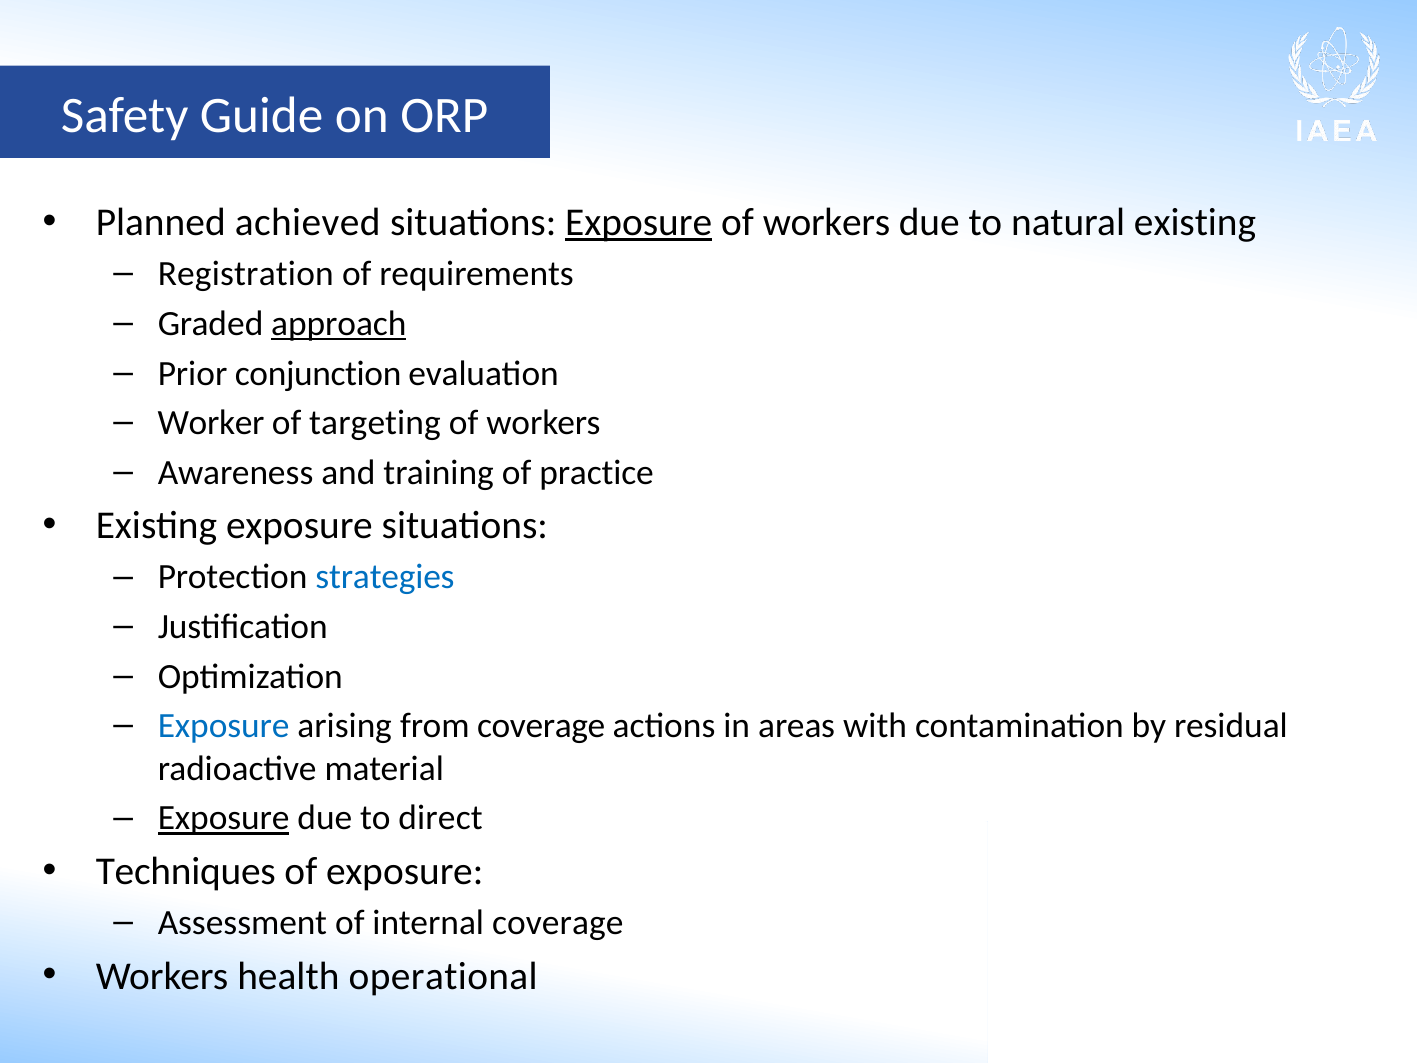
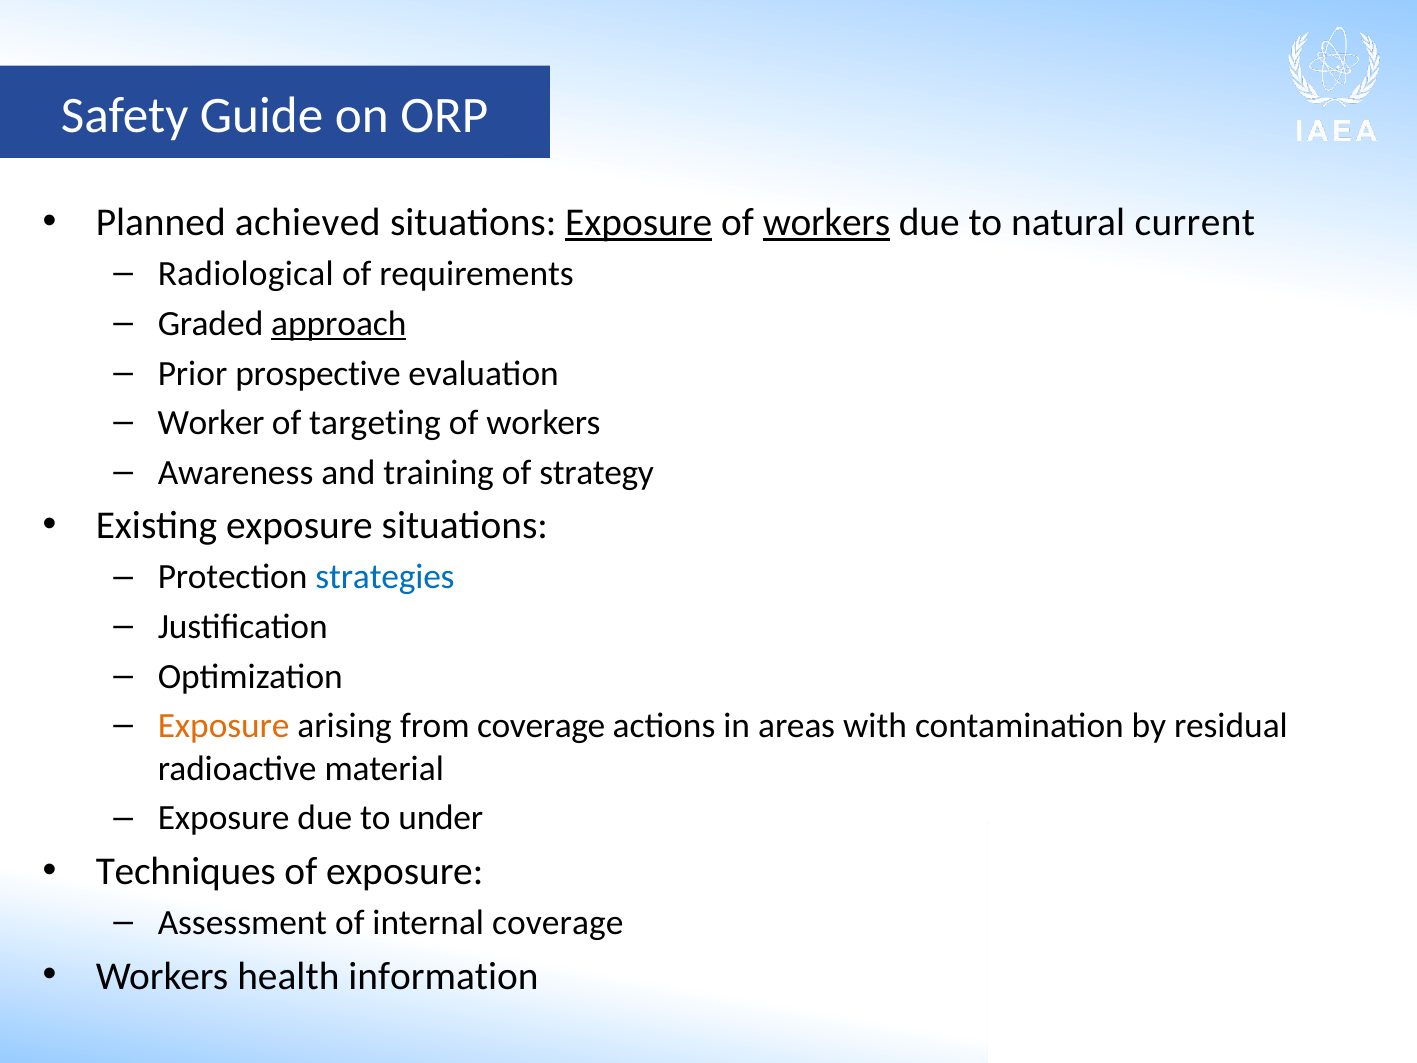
workers underline: none -> present (826, 222)
natural existing: existing -> current (1195, 222)
Registration: Registration -> Radiological (246, 274)
conjunction: conjunction -> prospective (318, 373)
practice: practice -> strategy (597, 472)
Exposure colour: blue -> orange (224, 726)
Exposure underline: present -> none (224, 818)
direct: direct -> under (441, 818)
operational: operational -> information (443, 976)
